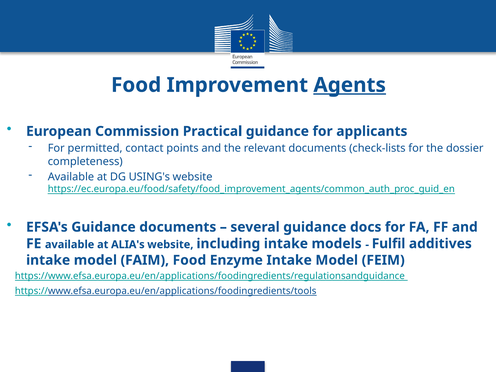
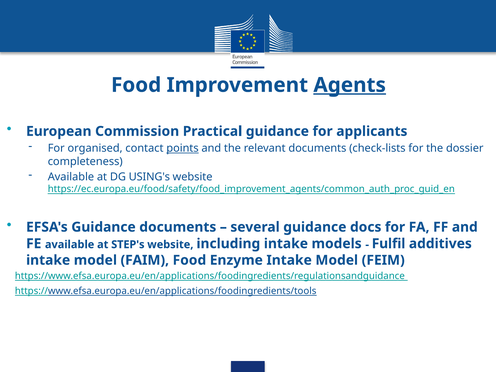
permitted: permitted -> organised (95, 148)
points underline: none -> present (182, 148)
ALIA's: ALIA's -> STEP's (128, 245)
